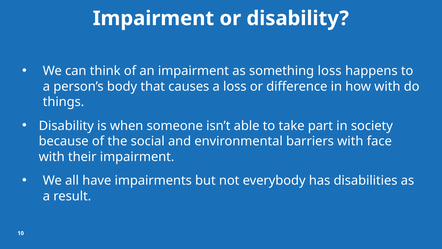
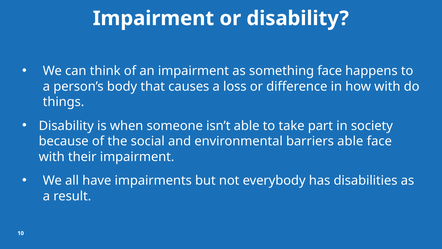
something loss: loss -> face (330, 71)
barriers with: with -> able (350, 141)
